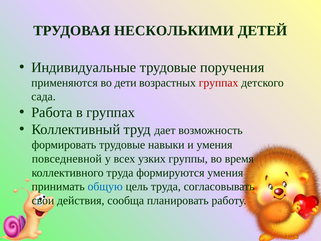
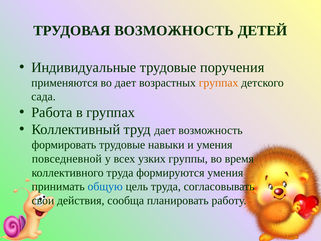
ТРУДОВАЯ НЕСКОЛЬКИМИ: НЕСКОЛЬКИМИ -> ВОЗМОЖНОСТЬ (174, 31)
во дети: дети -> дает (125, 83)
группах colour: red -> orange (219, 83)
